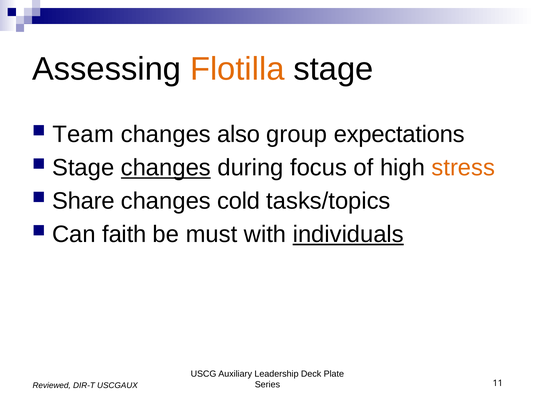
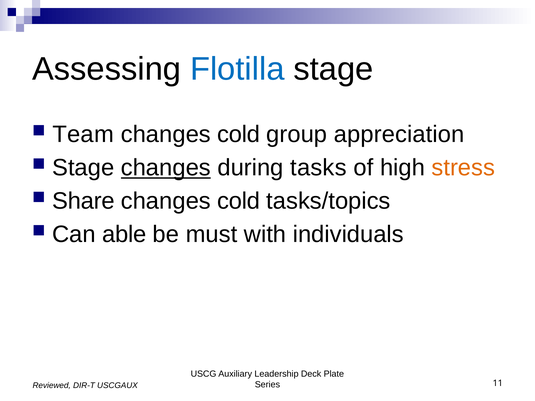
Flotilla colour: orange -> blue (237, 69)
also: also -> cold (239, 135)
expectations: expectations -> appreciation (399, 135)
focus: focus -> tasks (318, 168)
faith: faith -> able (124, 234)
individuals underline: present -> none (348, 234)
